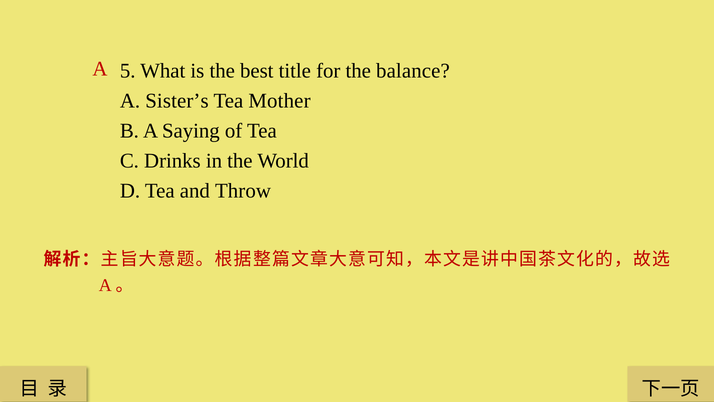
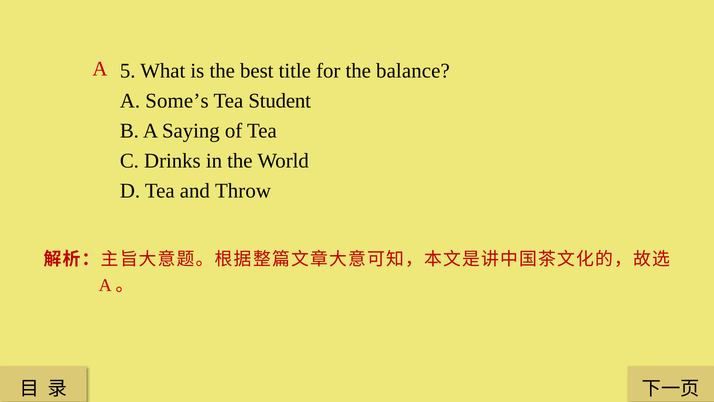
Sister’s: Sister’s -> Some’s (177, 101)
Mother: Mother -> Student (280, 101)
